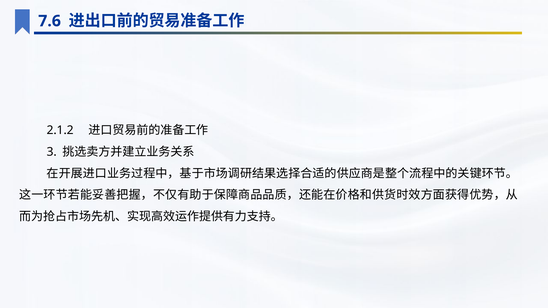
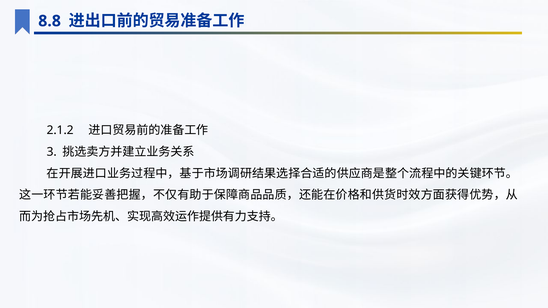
7.6: 7.6 -> 8.8 (50, 21)
